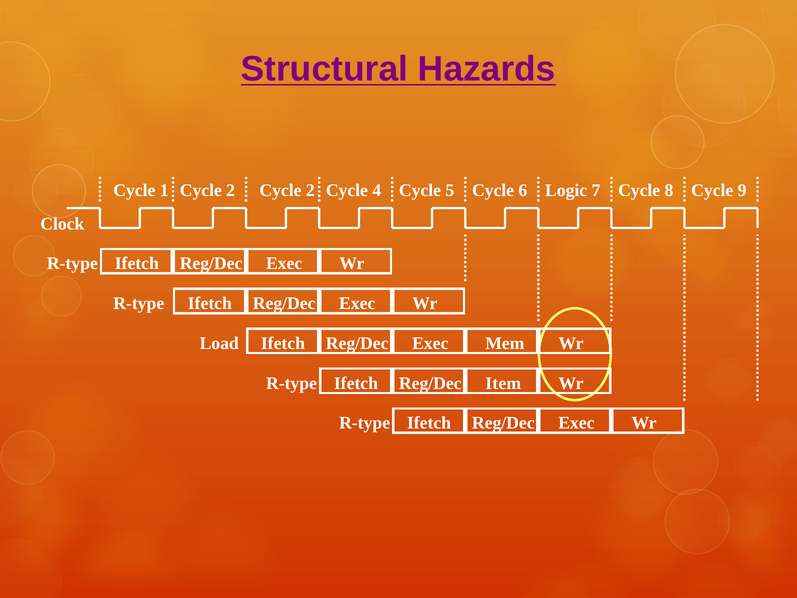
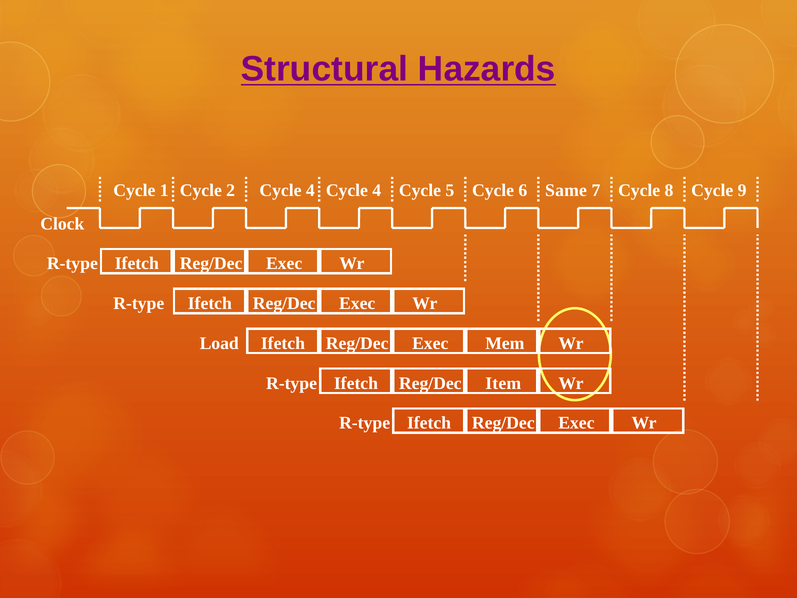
2 Cycle 2: 2 -> 4 (310, 190)
Logic: Logic -> Same (566, 190)
